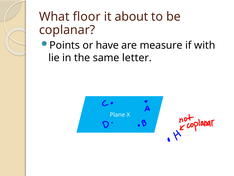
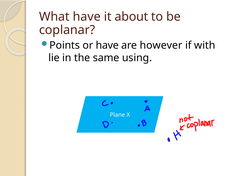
What floor: floor -> have (87, 17)
measure: measure -> however (161, 45)
letter: letter -> using (137, 58)
